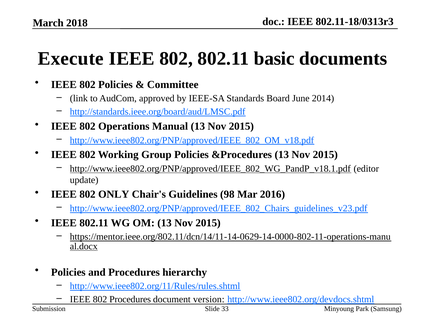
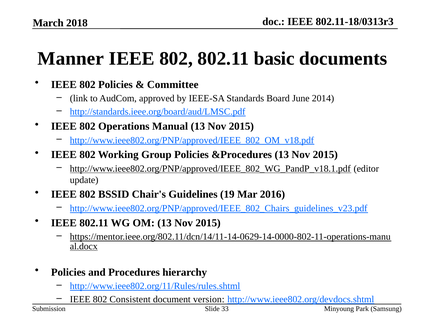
Execute: Execute -> Manner (71, 59)
ONLY: ONLY -> BSSID (114, 195)
98: 98 -> 19 (227, 195)
802 Procedures: Procedures -> Consistent (130, 300)
